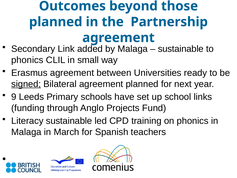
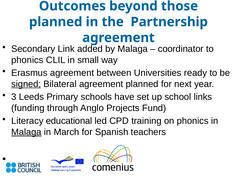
sustainable: sustainable -> coordinator (181, 49)
9: 9 -> 3 (14, 97)
Literacy sustainable: sustainable -> educational (69, 121)
Malaga underline: none -> present (26, 132)
